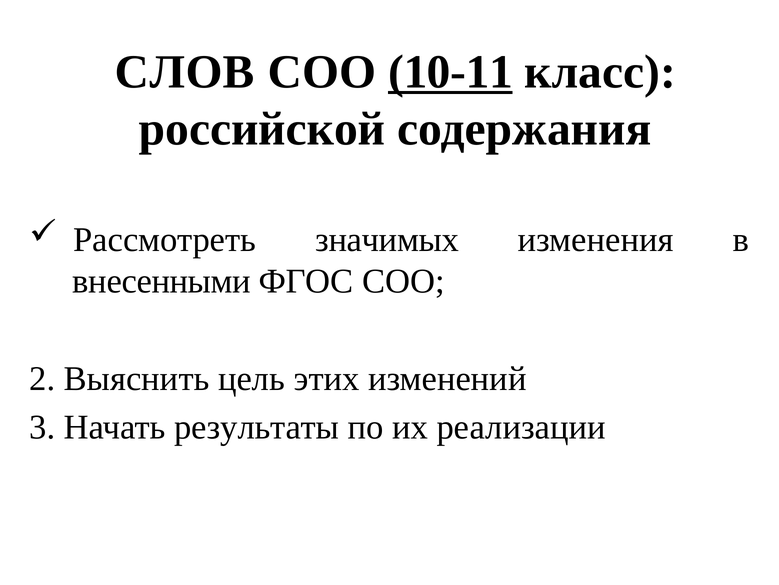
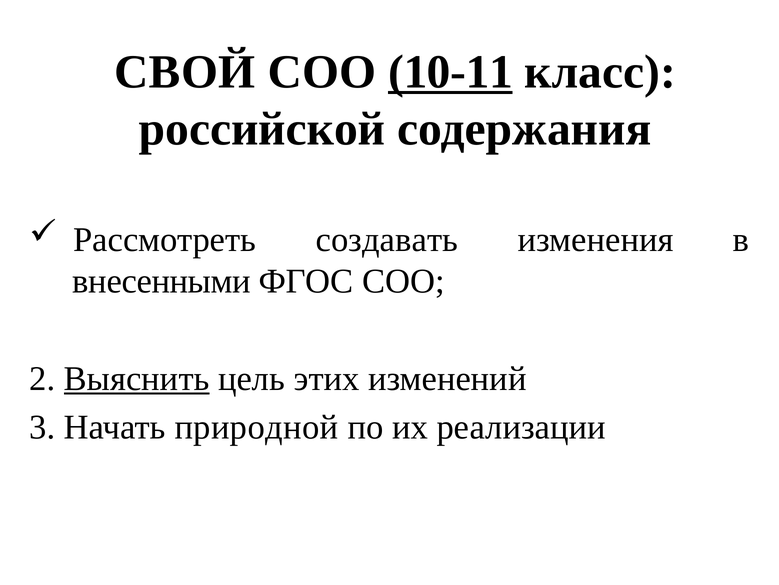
СЛОВ: СЛОВ -> СВОЙ (185, 72)
значимых: значимых -> создавать (387, 240)
Выяснить underline: none -> present (137, 378)
результаты: результаты -> природной (256, 427)
